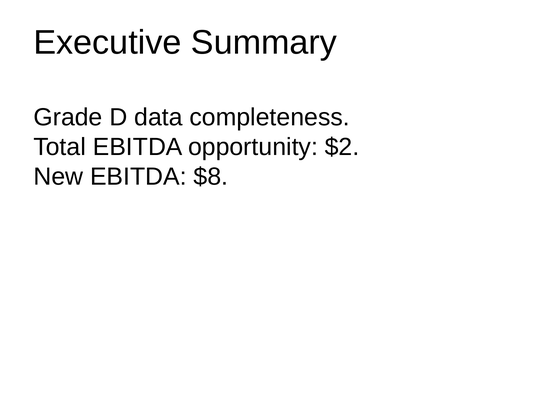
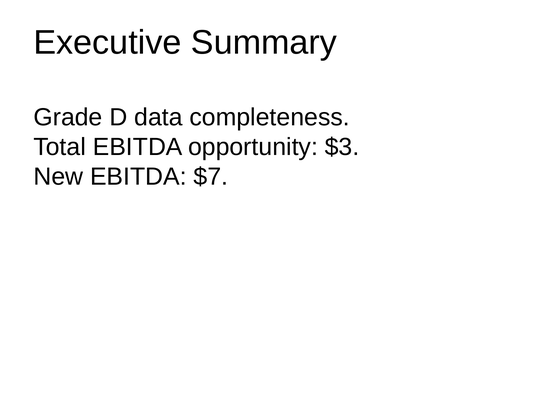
$2: $2 -> $3 (342, 147)
$8: $8 -> $7 (211, 177)
